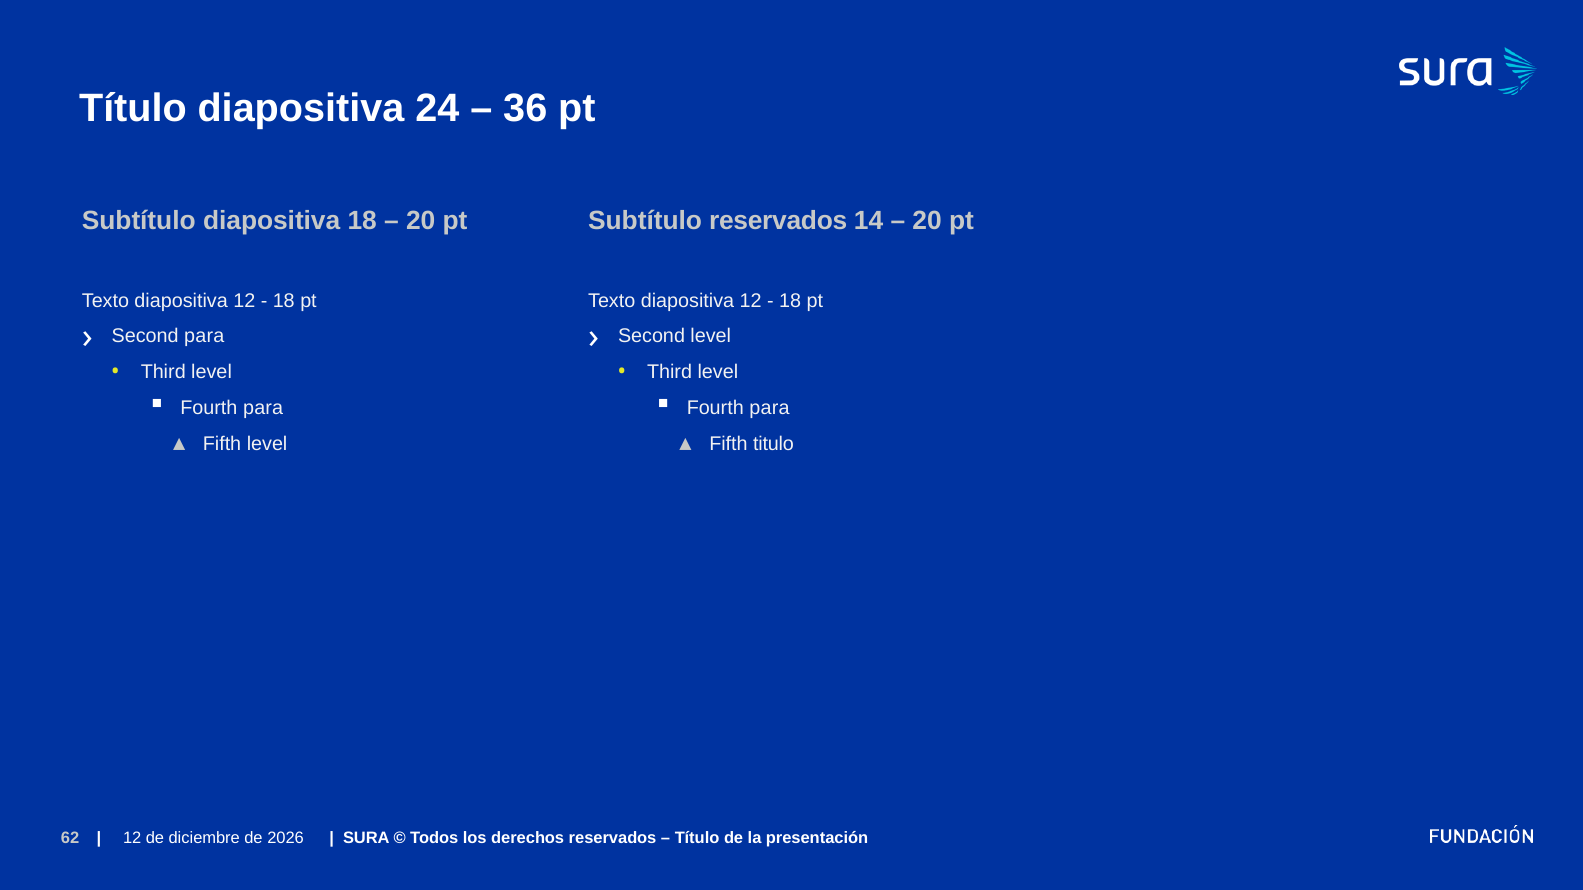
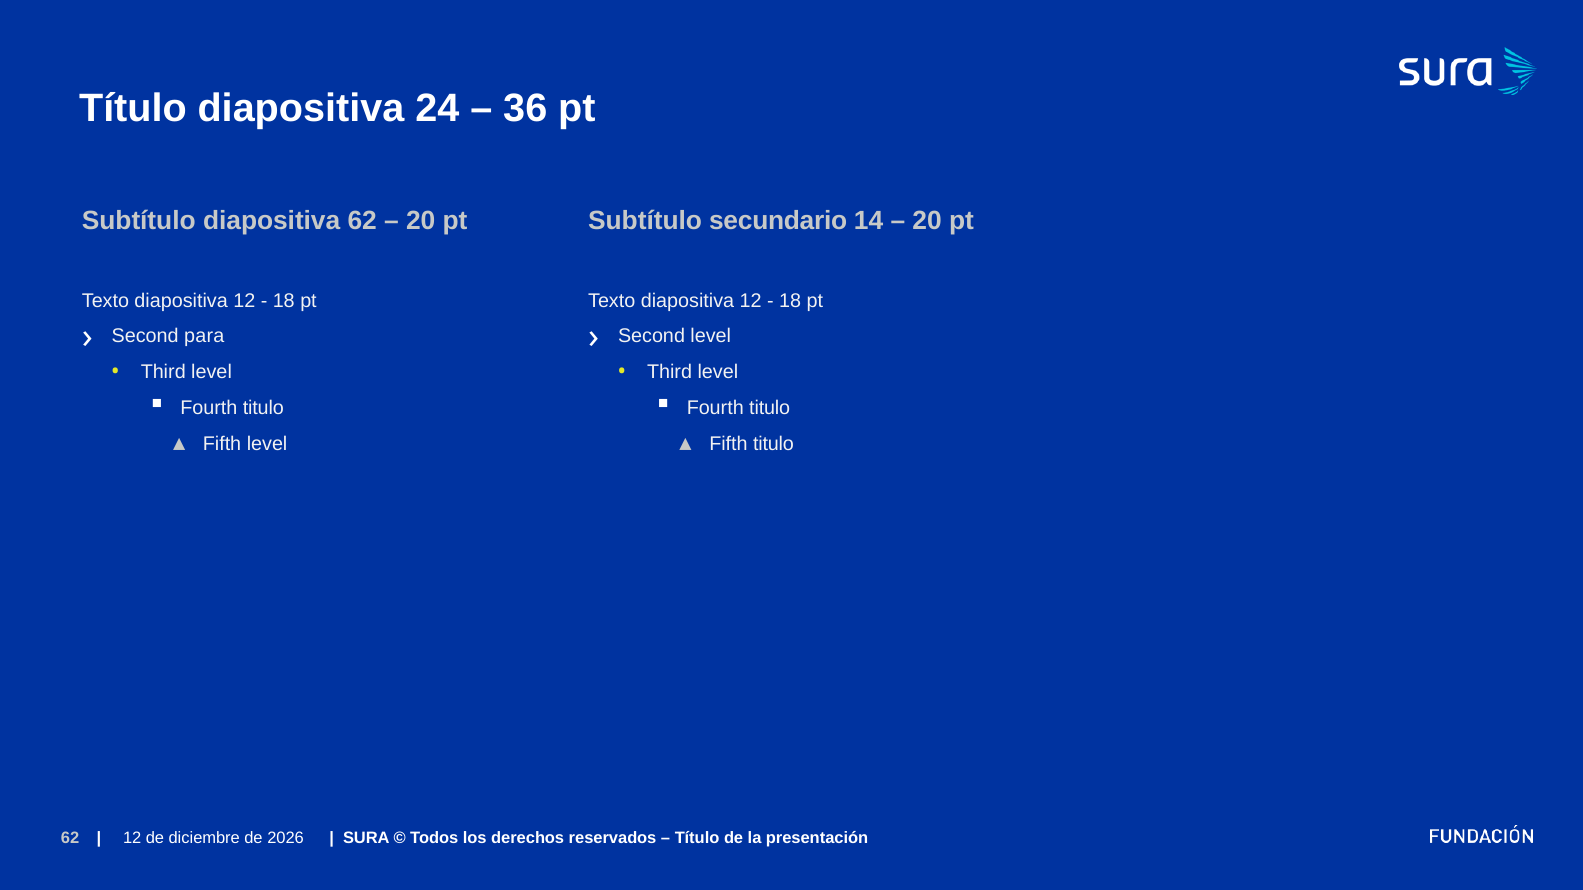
diapositiva 18: 18 -> 62 (362, 221)
Subtítulo reservados: reservados -> secundario (778, 221)
para: para -> titulo (263, 408)
para: para -> titulo (770, 408)
